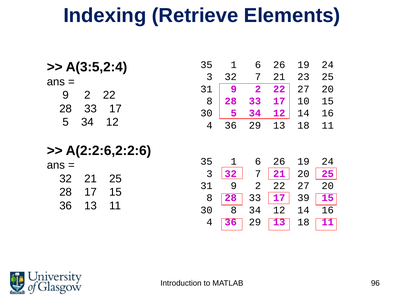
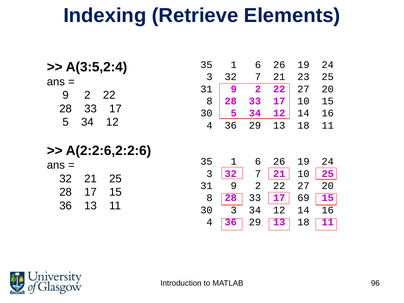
21 20: 20 -> 10 (303, 174)
39: 39 -> 69 (303, 198)
30 8: 8 -> 3 (234, 210)
